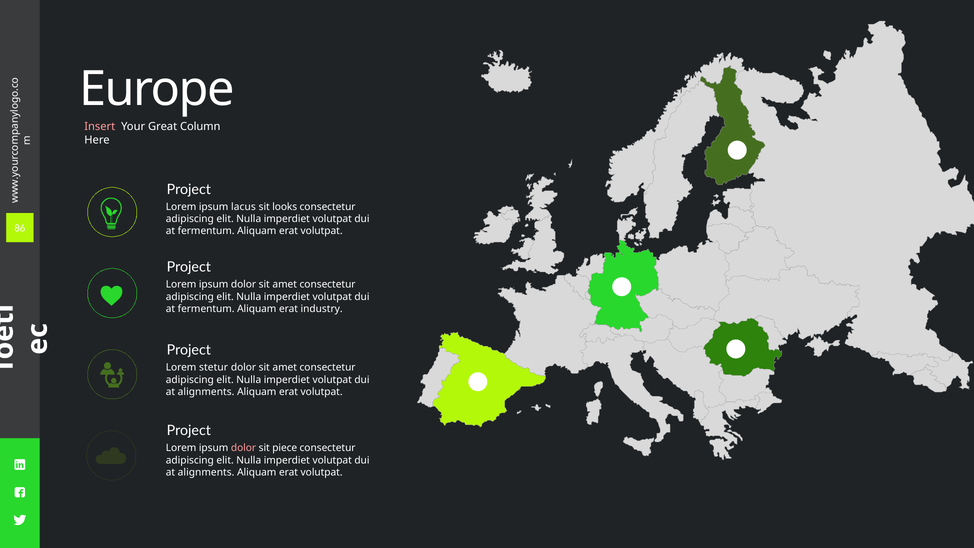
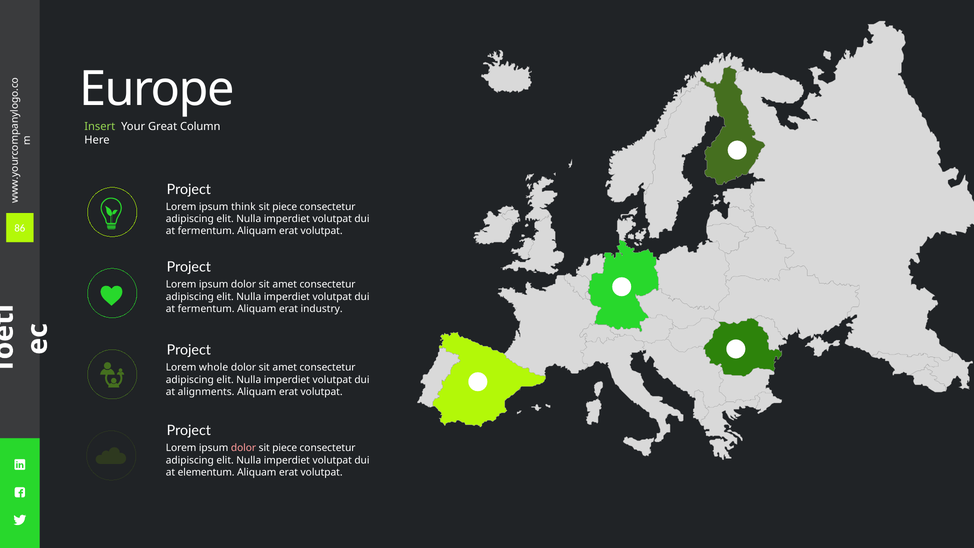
Insert colour: pink -> light green (100, 127)
lacus: lacus -> think (243, 207)
looks: looks -> piece (285, 207)
stetur: stetur -> whole (214, 367)
alignments: alignments -> elementum (206, 472)
